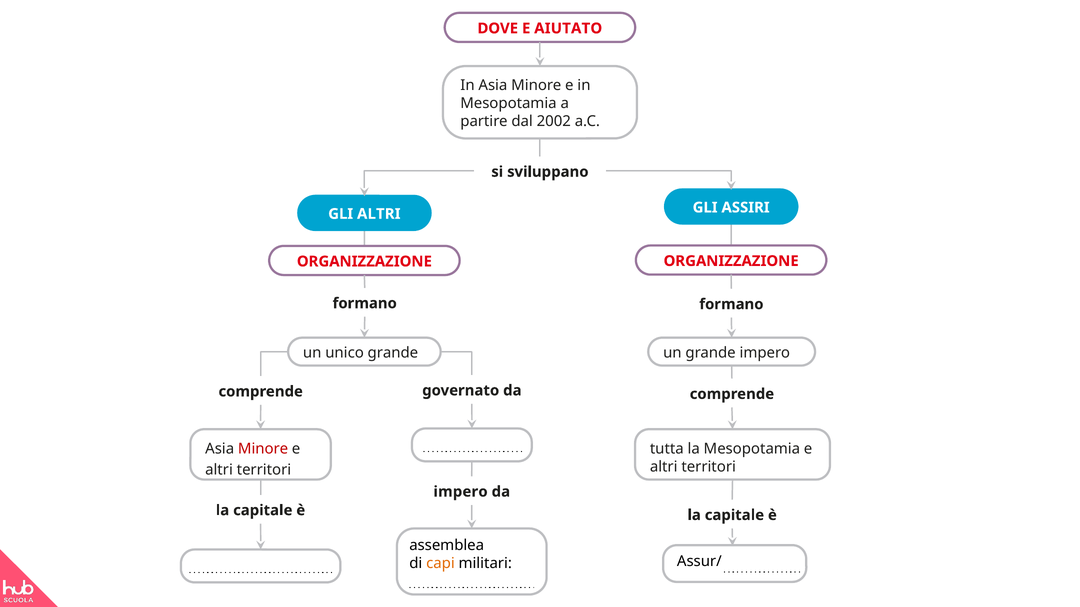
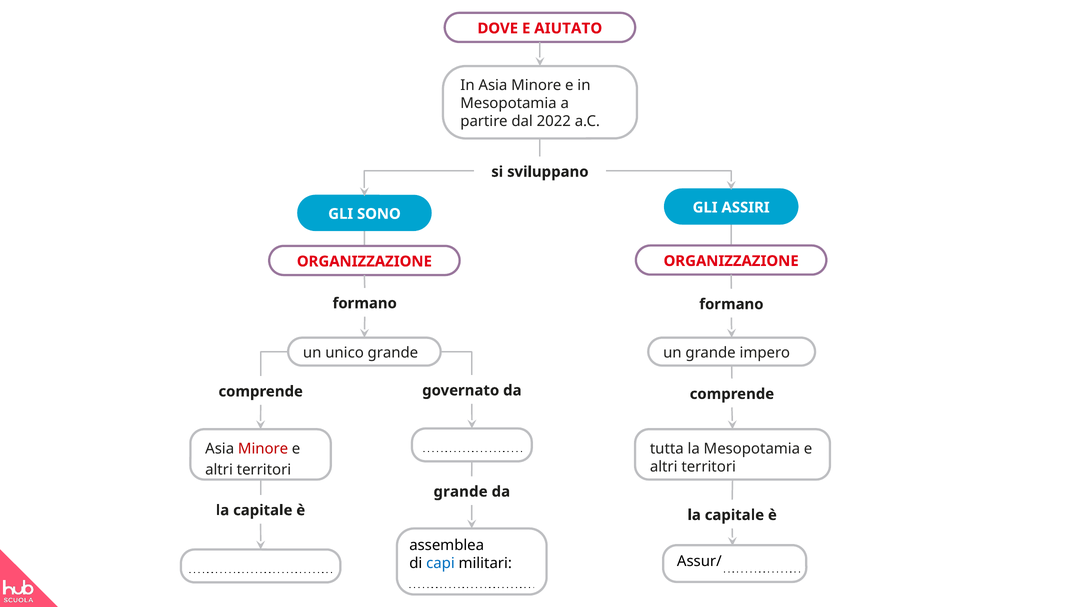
2002: 2002 -> 2022 (554, 121)
GLI ALTRI: ALTRI -> SONO (379, 214)
impero: impero -> grande (461, 492)
capi colour: orange -> blue (440, 564)
